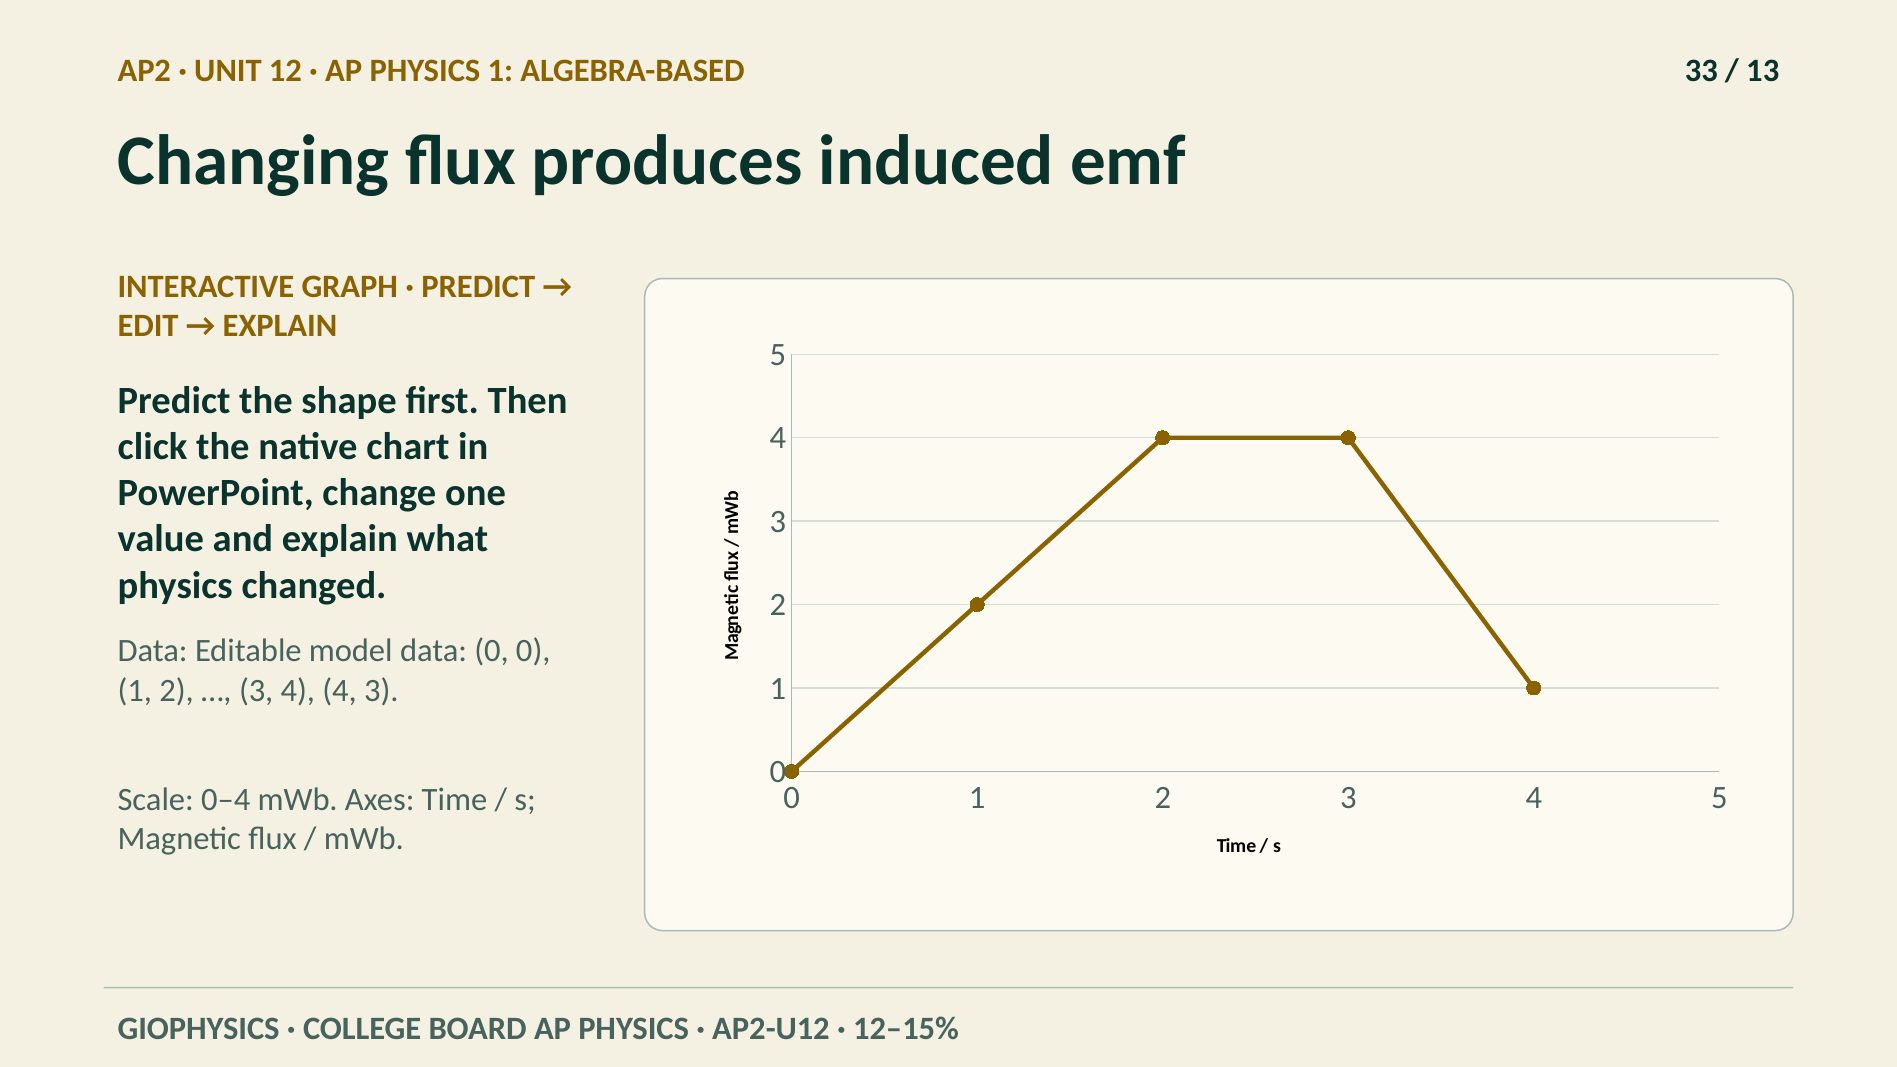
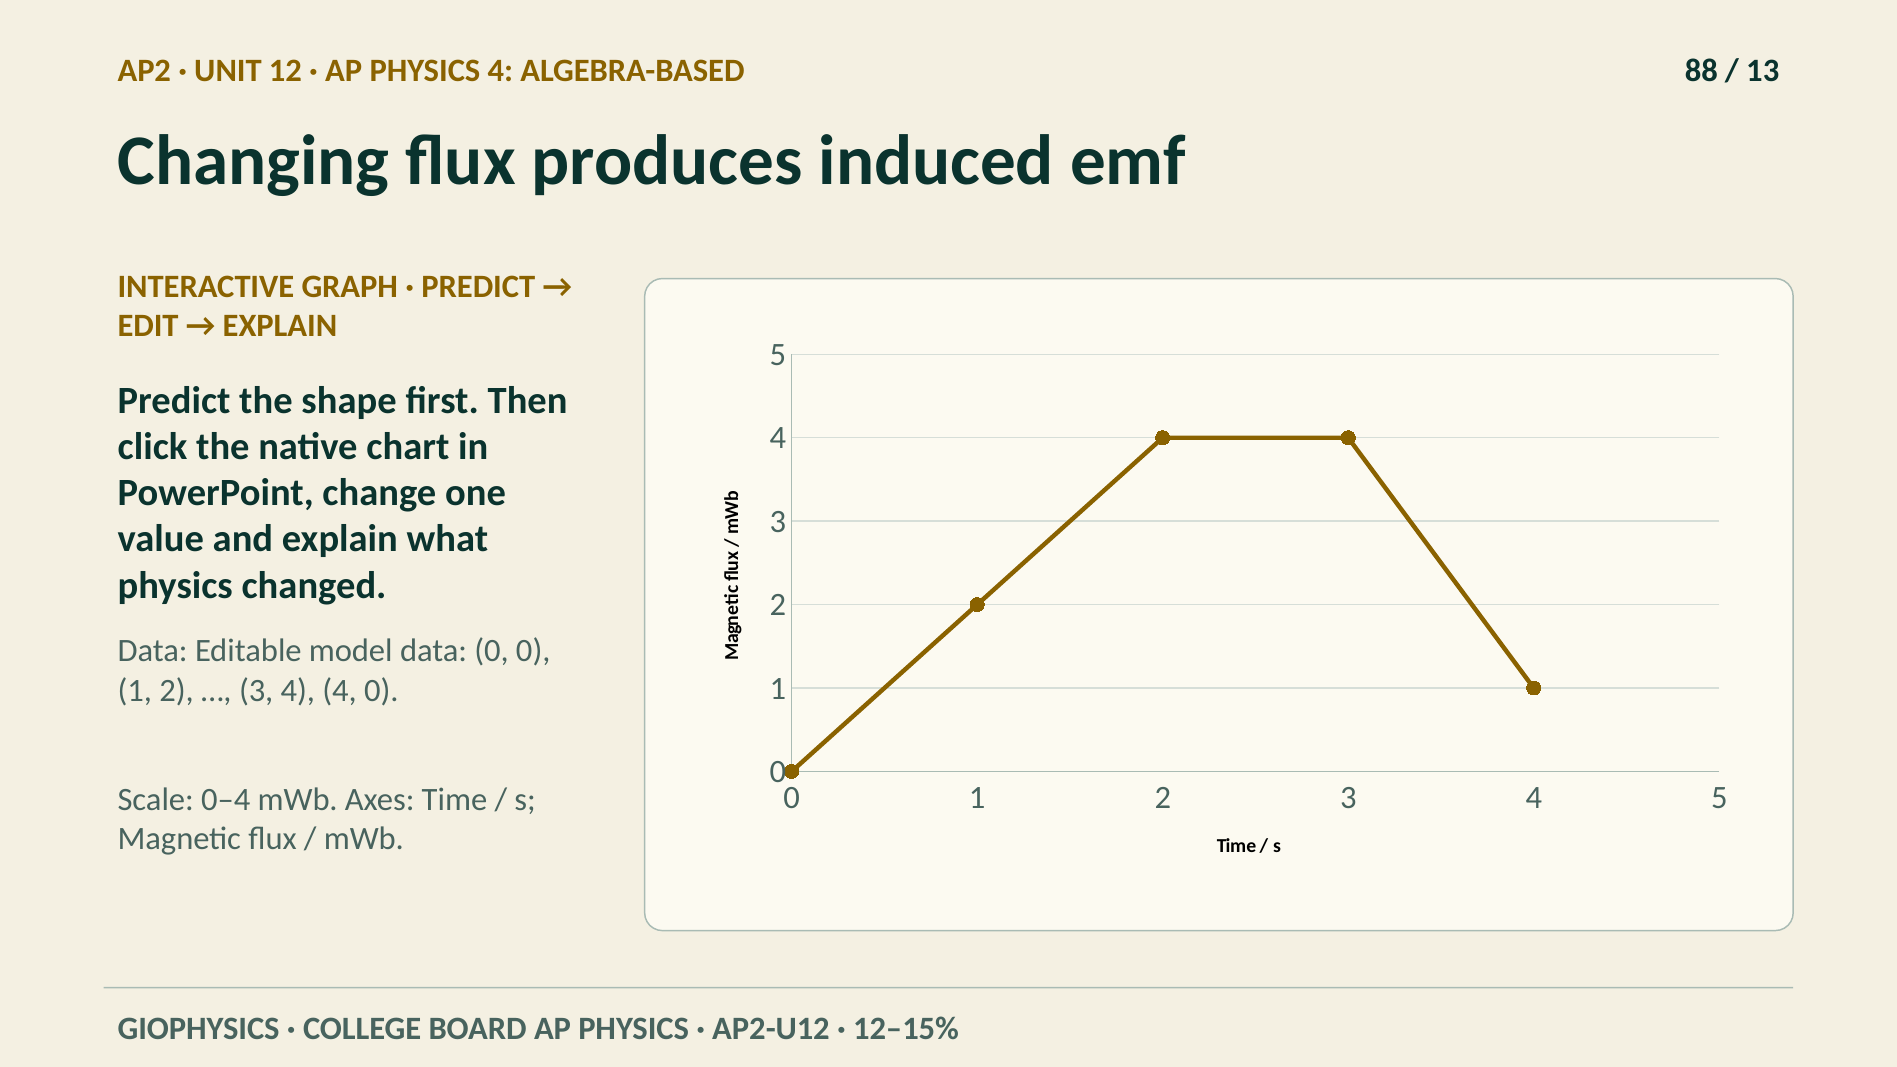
PHYSICS 1: 1 -> 4 (500, 70)
33: 33 -> 88 (1701, 70)
4 3: 3 -> 0 (381, 690)
